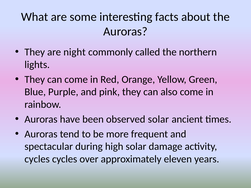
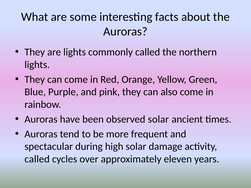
are night: night -> lights (75, 52)
cycles: cycles -> called (37, 159)
